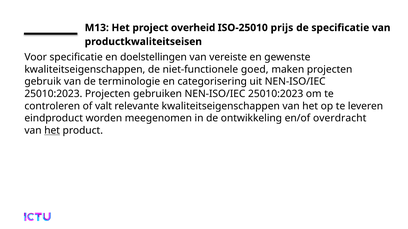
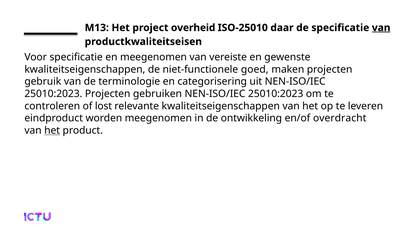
prijs: prijs -> daar (282, 28)
van underline: none -> present (381, 28)
en doelstellingen: doelstellingen -> meegenomen (153, 57)
valt: valt -> lost (103, 106)
